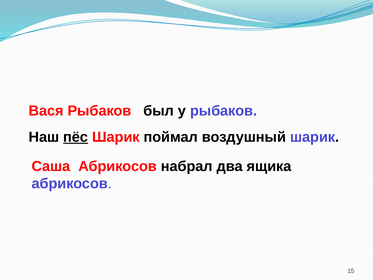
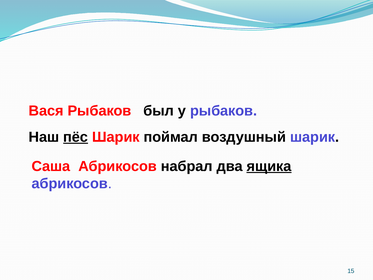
ящика underline: none -> present (269, 166)
